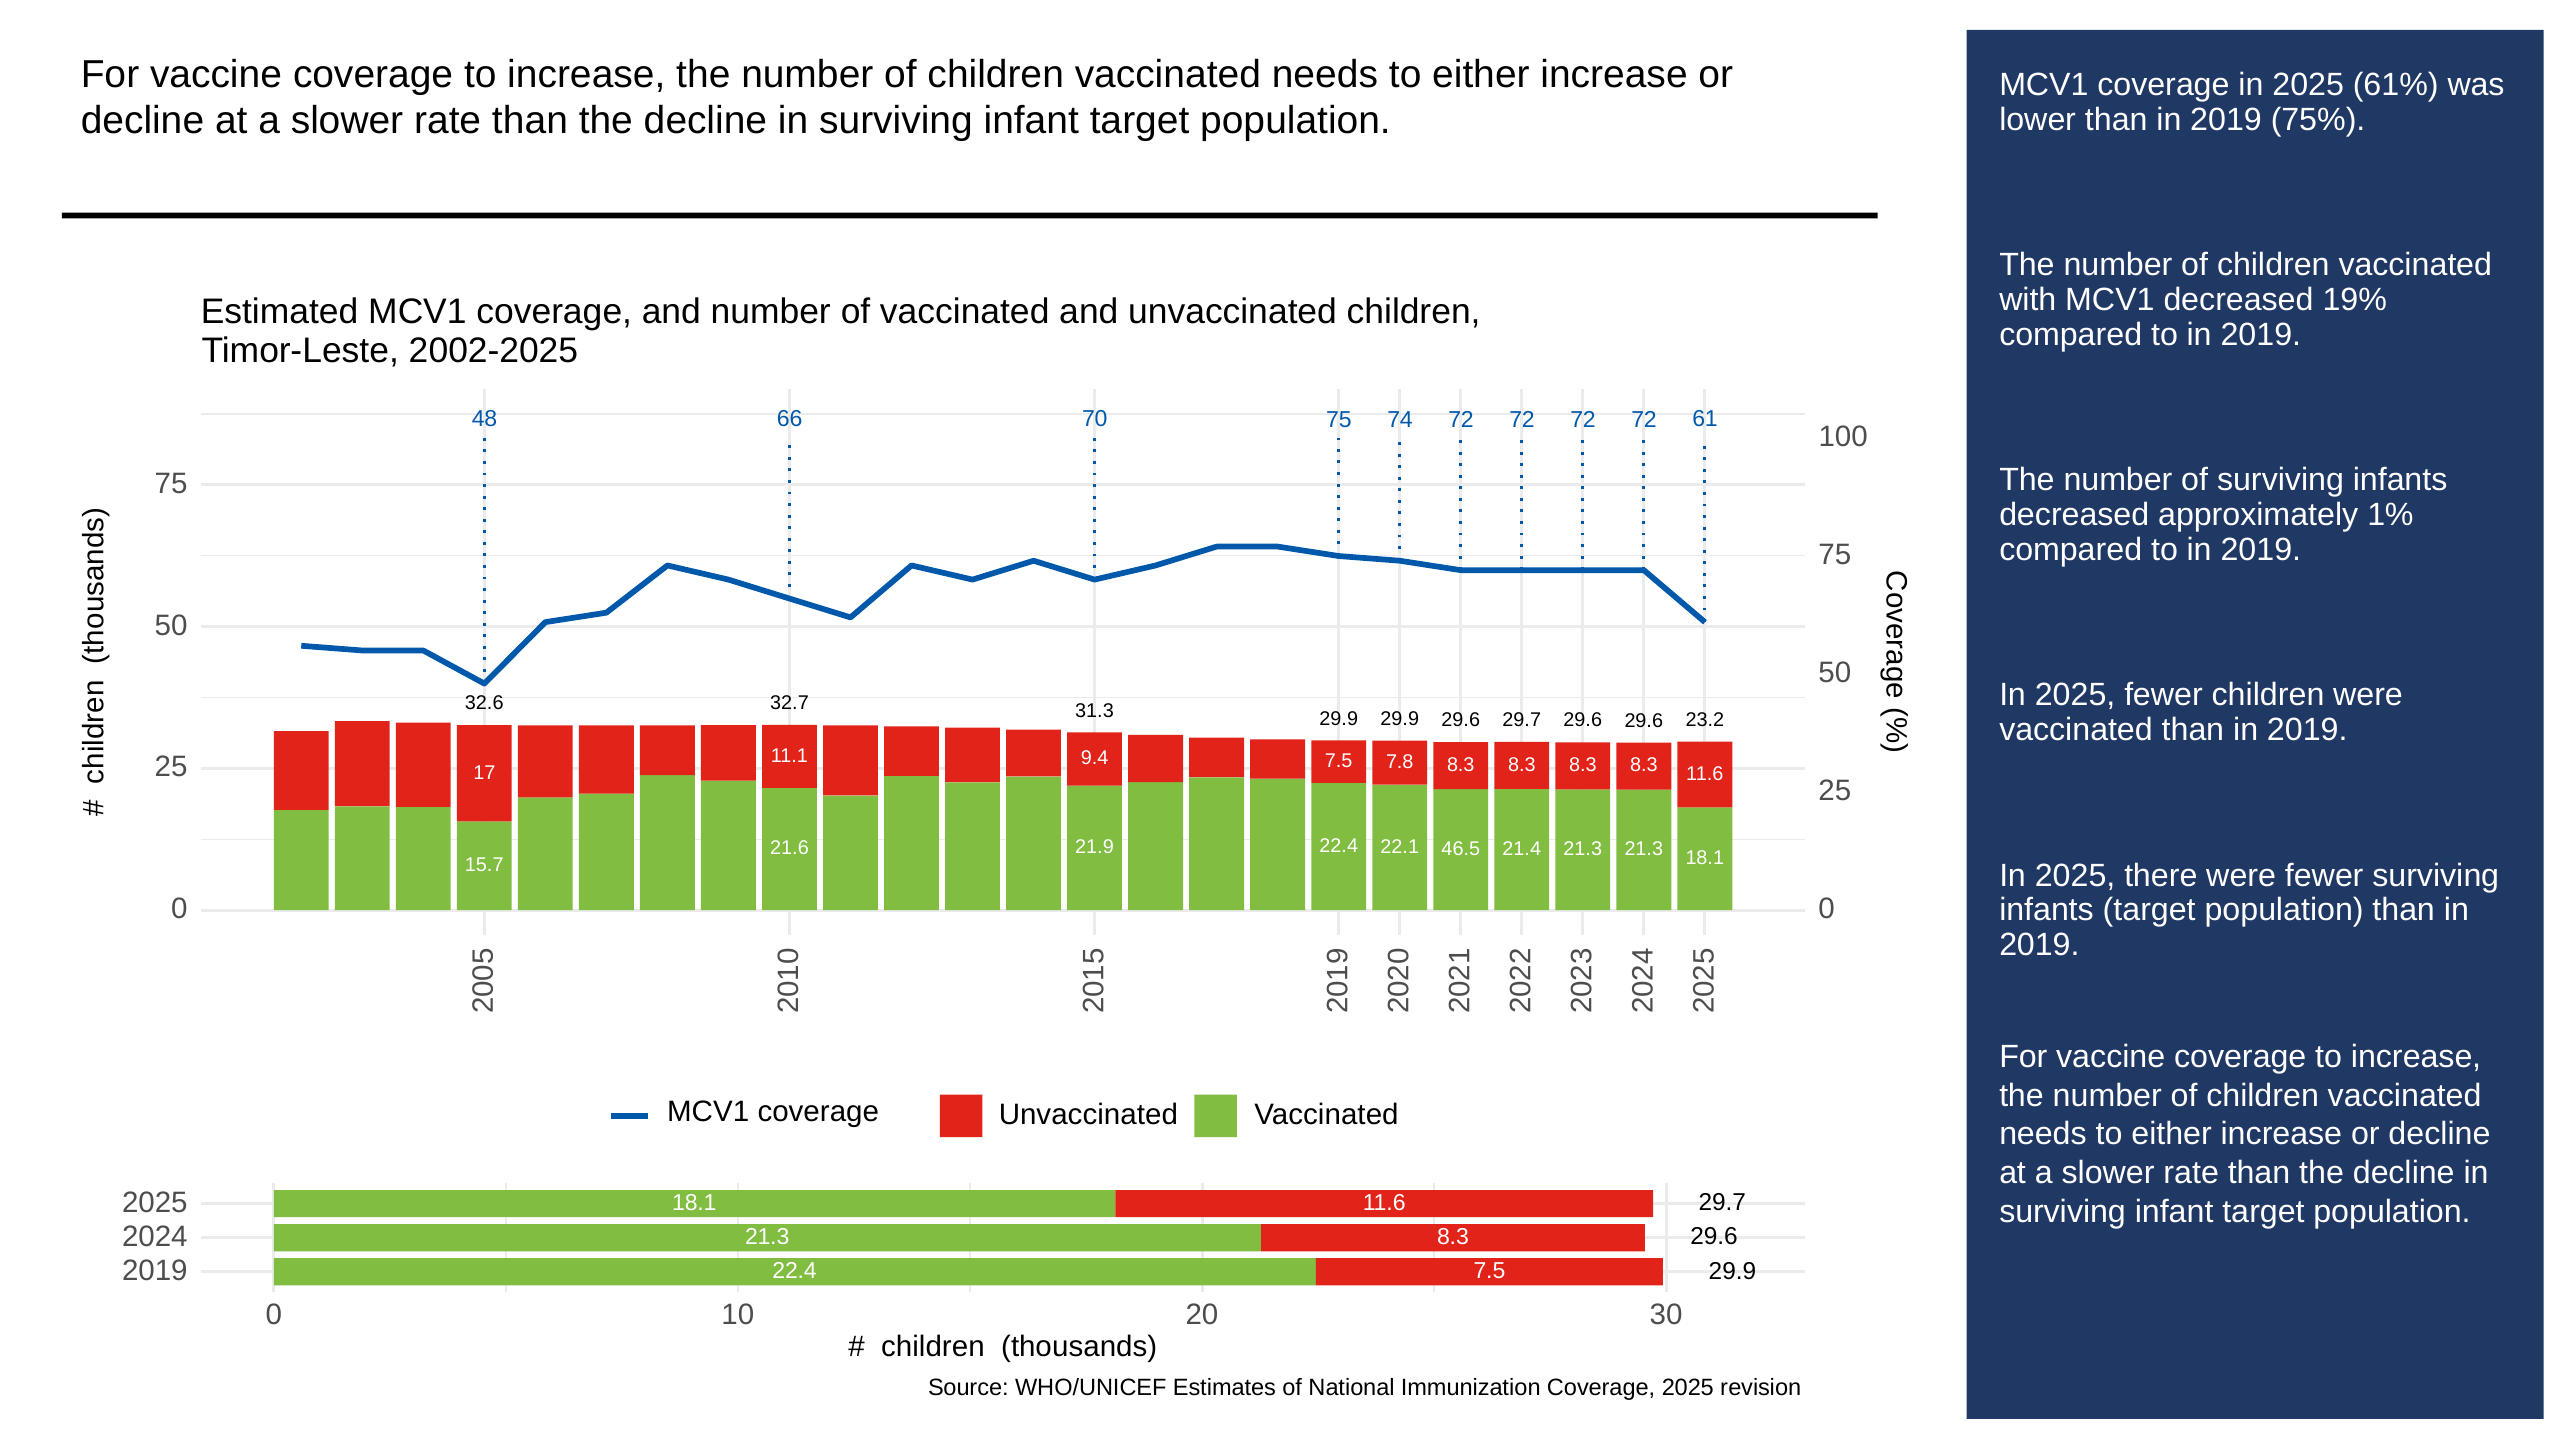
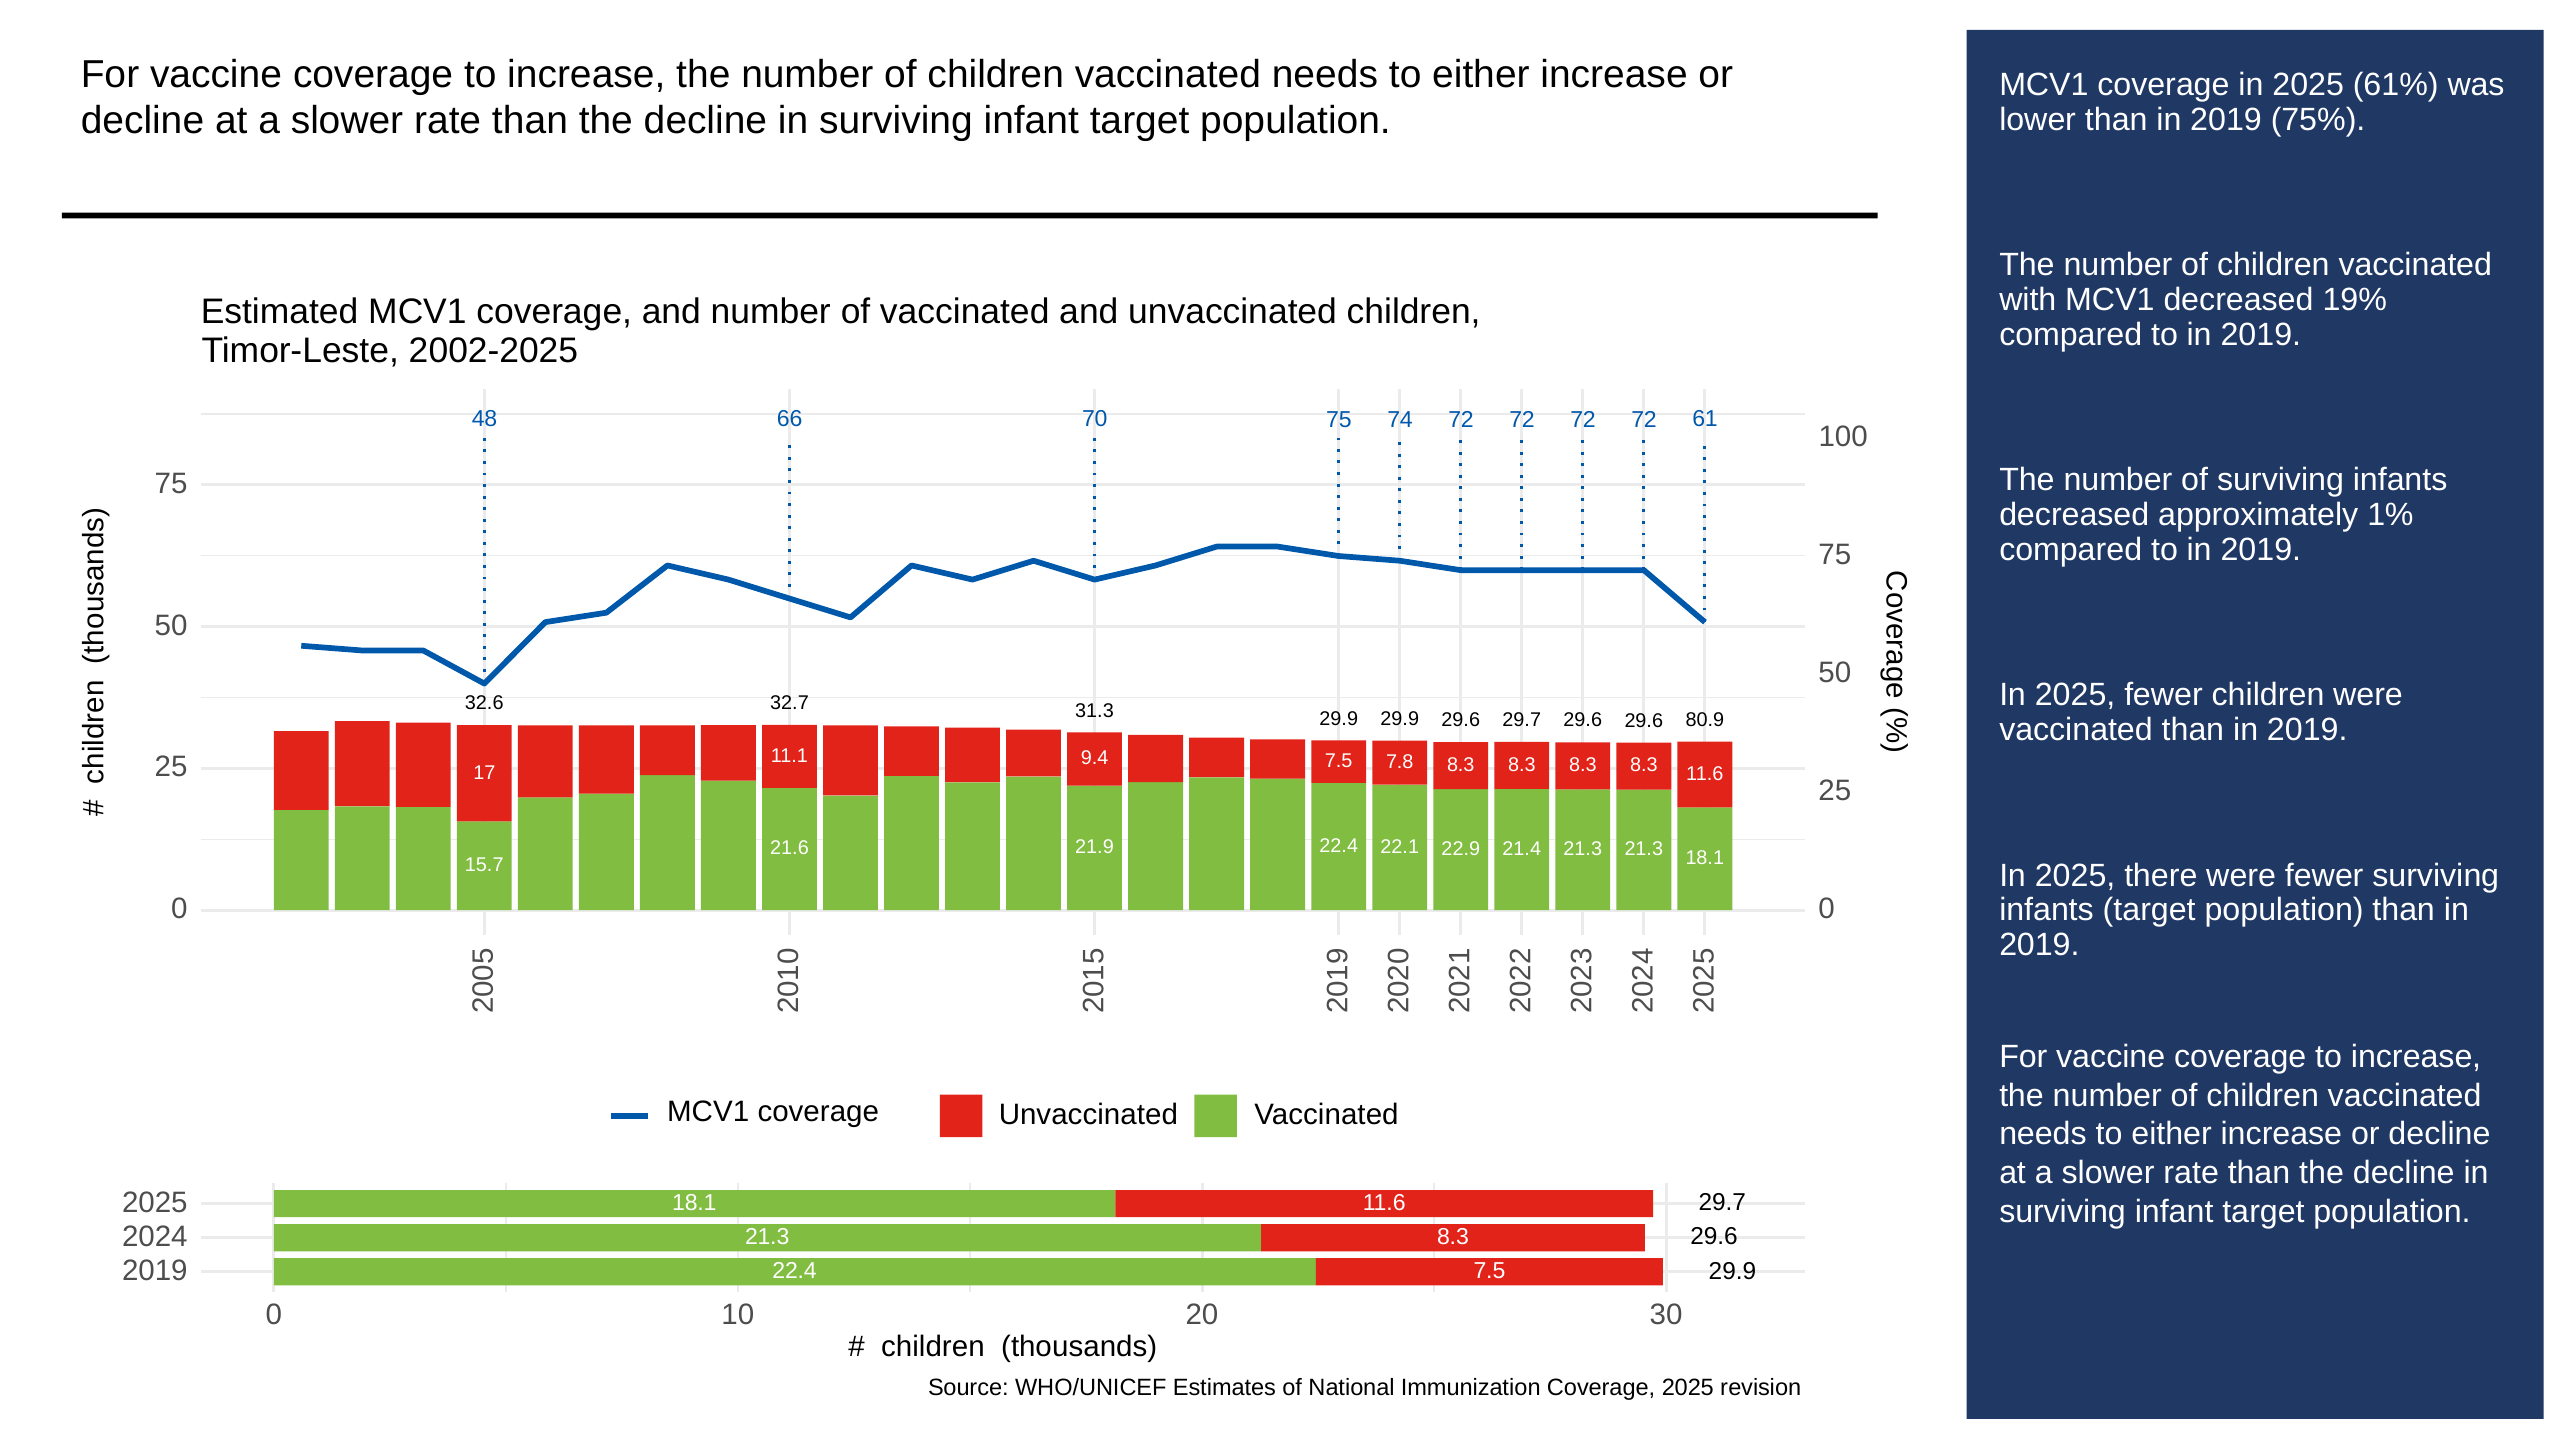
23.2: 23.2 -> 80.9 (1705, 720)
46.5: 46.5 -> 22.9 (1461, 849)
